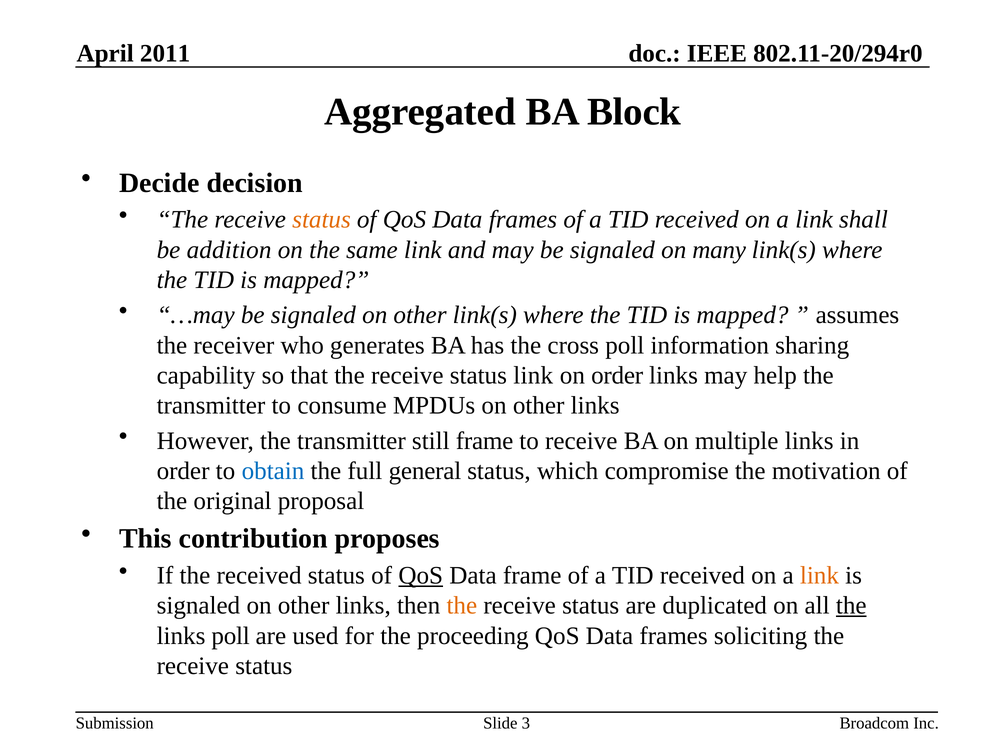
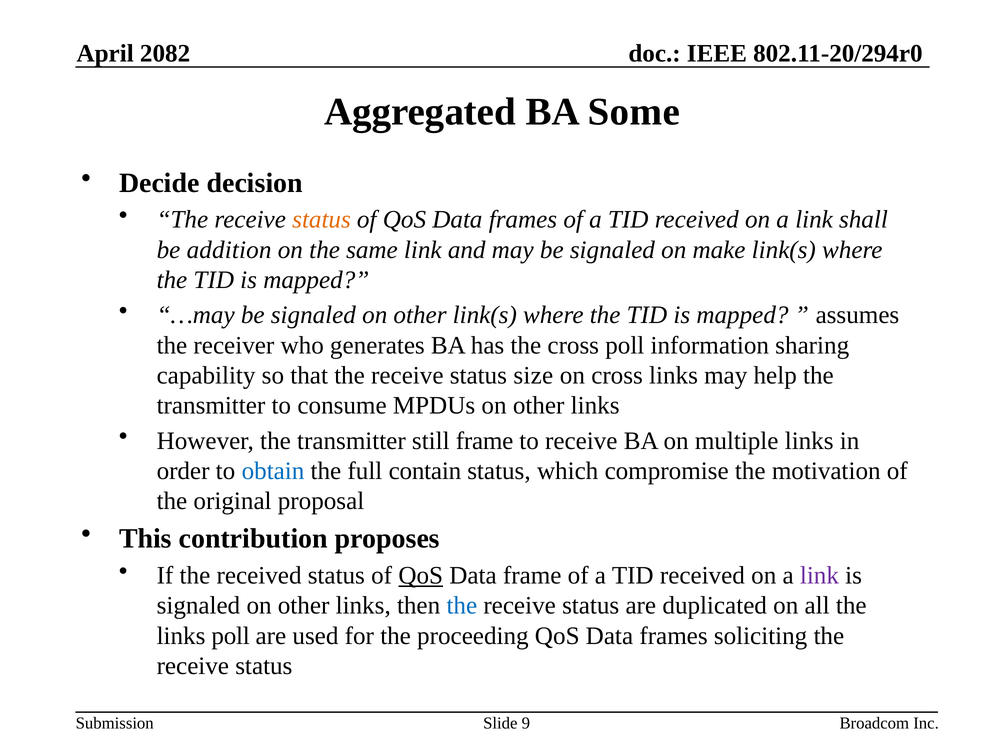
2011: 2011 -> 2082 (165, 54)
Block: Block -> Some (634, 112)
many: many -> make (719, 250)
status link: link -> size (533, 375)
on order: order -> cross (617, 375)
general: general -> contain (425, 471)
link colour: orange -> purple (819, 575)
the colour: orange -> blue (462, 605)
the underline: present -> none (851, 605)
3: 3 -> 9 (526, 723)
